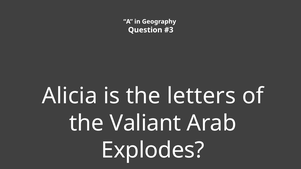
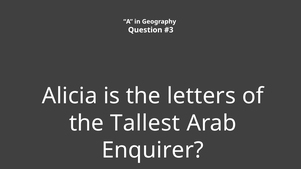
Valiant: Valiant -> Tallest (145, 123)
Explodes: Explodes -> Enquirer (153, 150)
